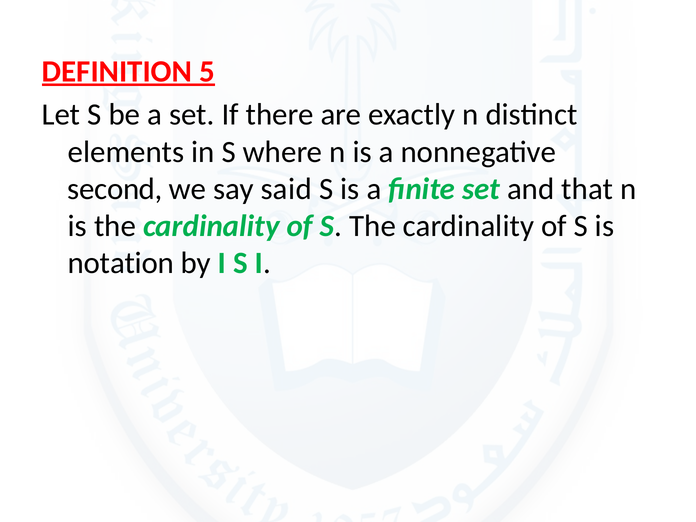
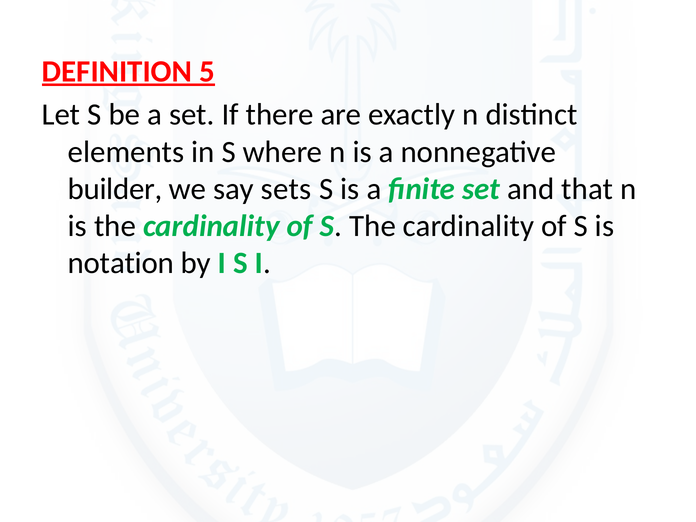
second: second -> builder (115, 189)
said: said -> sets (286, 189)
